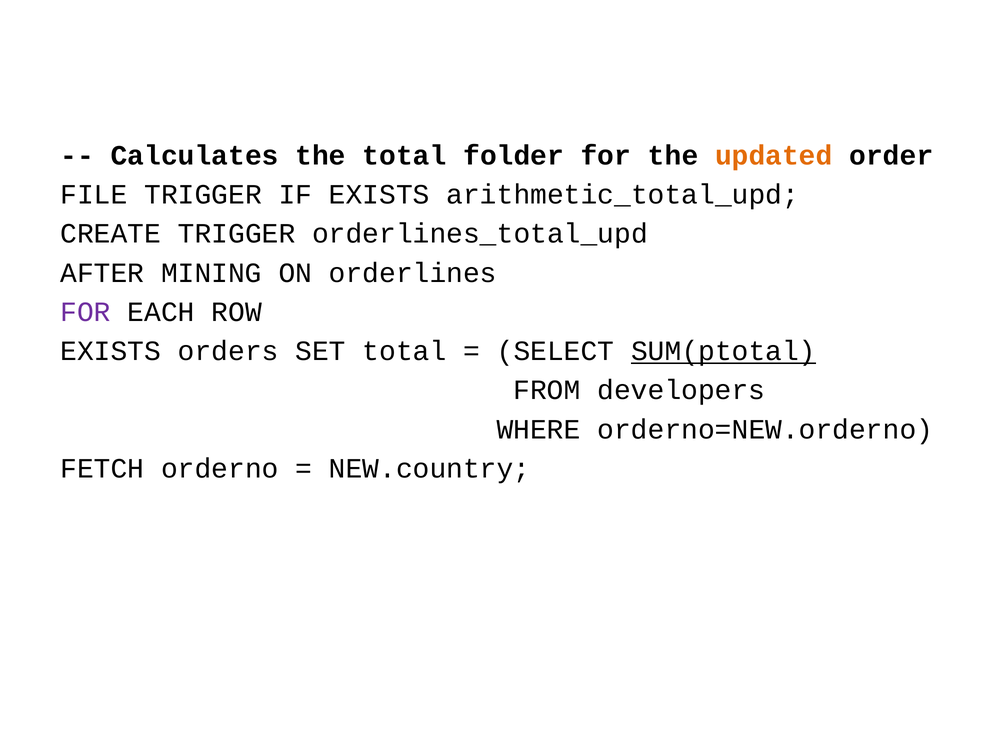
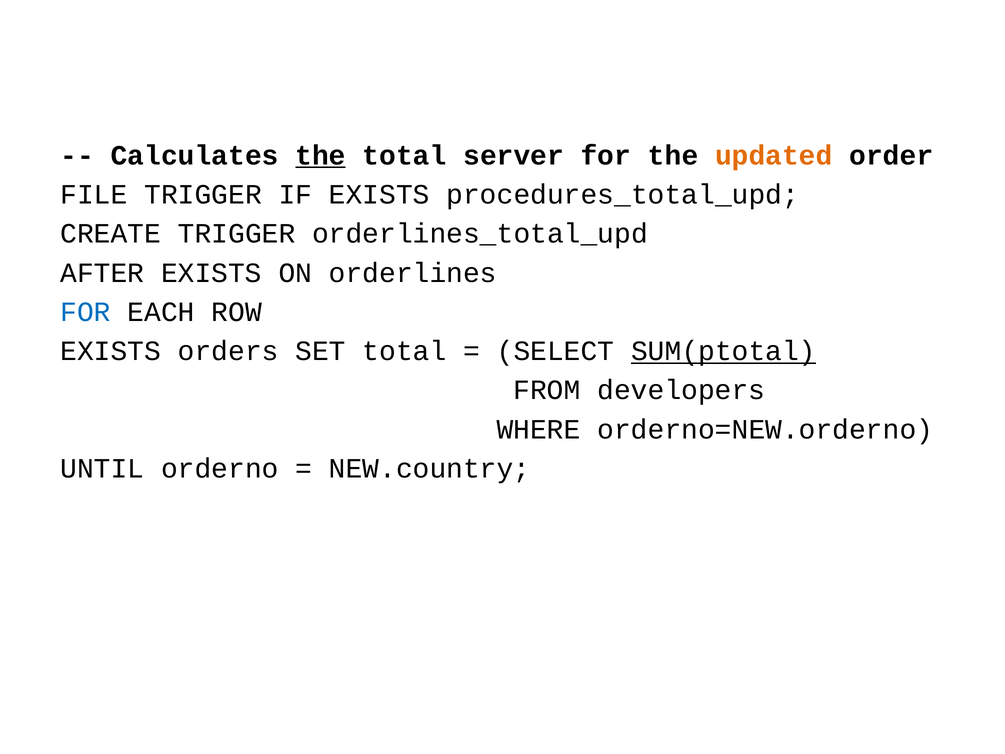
the underline: none -> present (321, 155)
folder: folder -> server (514, 155)
arithmetic_total_upd: arithmetic_total_upd -> procedures_total_upd (623, 194)
AFTER MINING: MINING -> EXISTS (211, 273)
FOR colour: purple -> blue (85, 312)
FETCH: FETCH -> UNTIL (102, 468)
